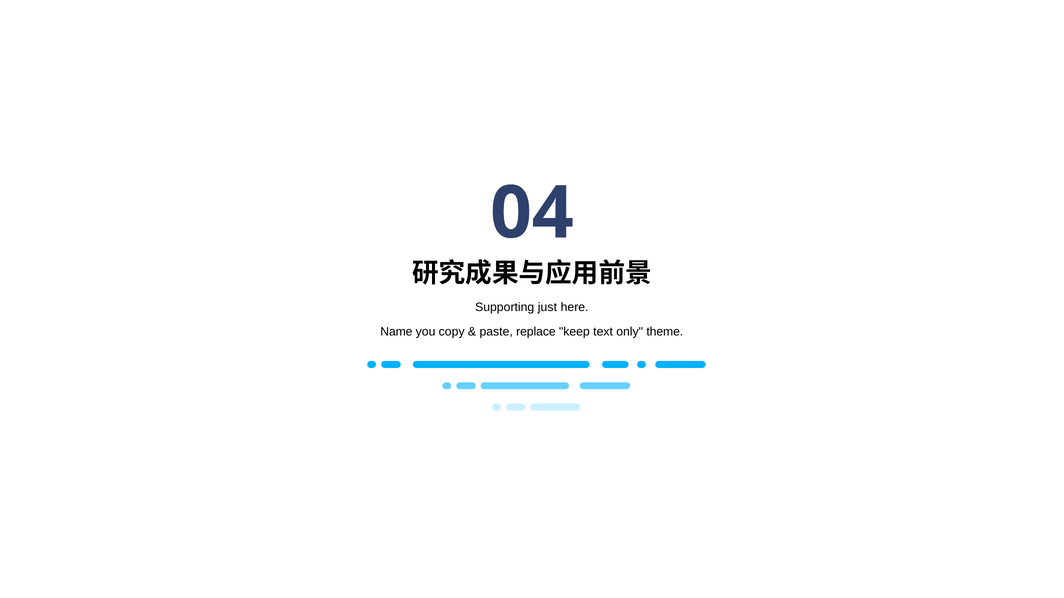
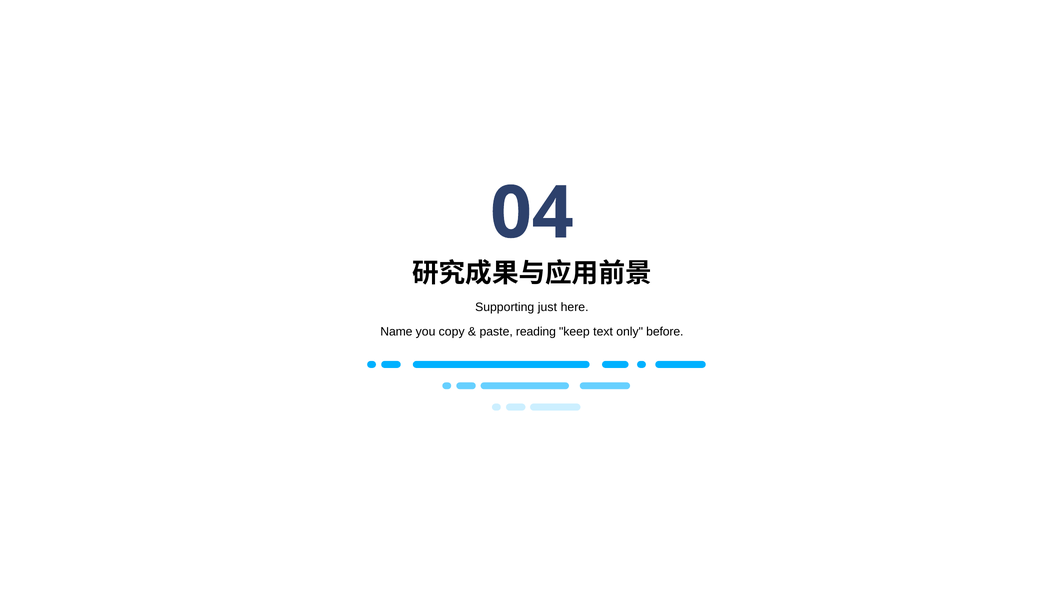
replace: replace -> reading (536, 332)
theme: theme -> before (665, 332)
